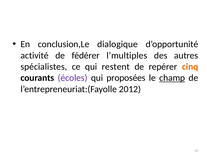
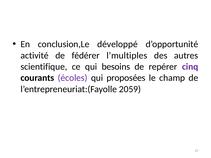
dialogique: dialogique -> développé (118, 44)
spécialistes: spécialistes -> scientifique (44, 67)
restent: restent -> besoins (116, 67)
cinq colour: orange -> purple (190, 67)
champ underline: present -> none (172, 78)
2012: 2012 -> 2059 (130, 89)
